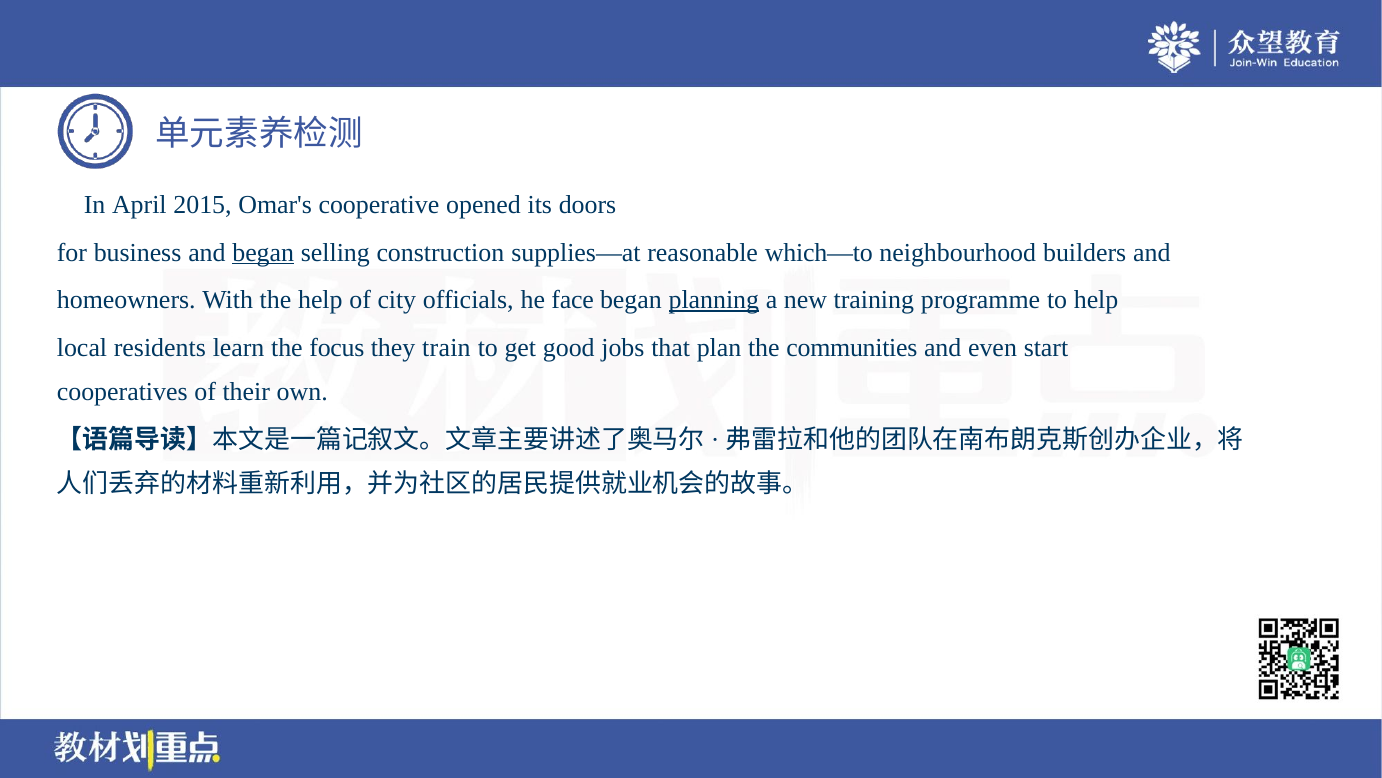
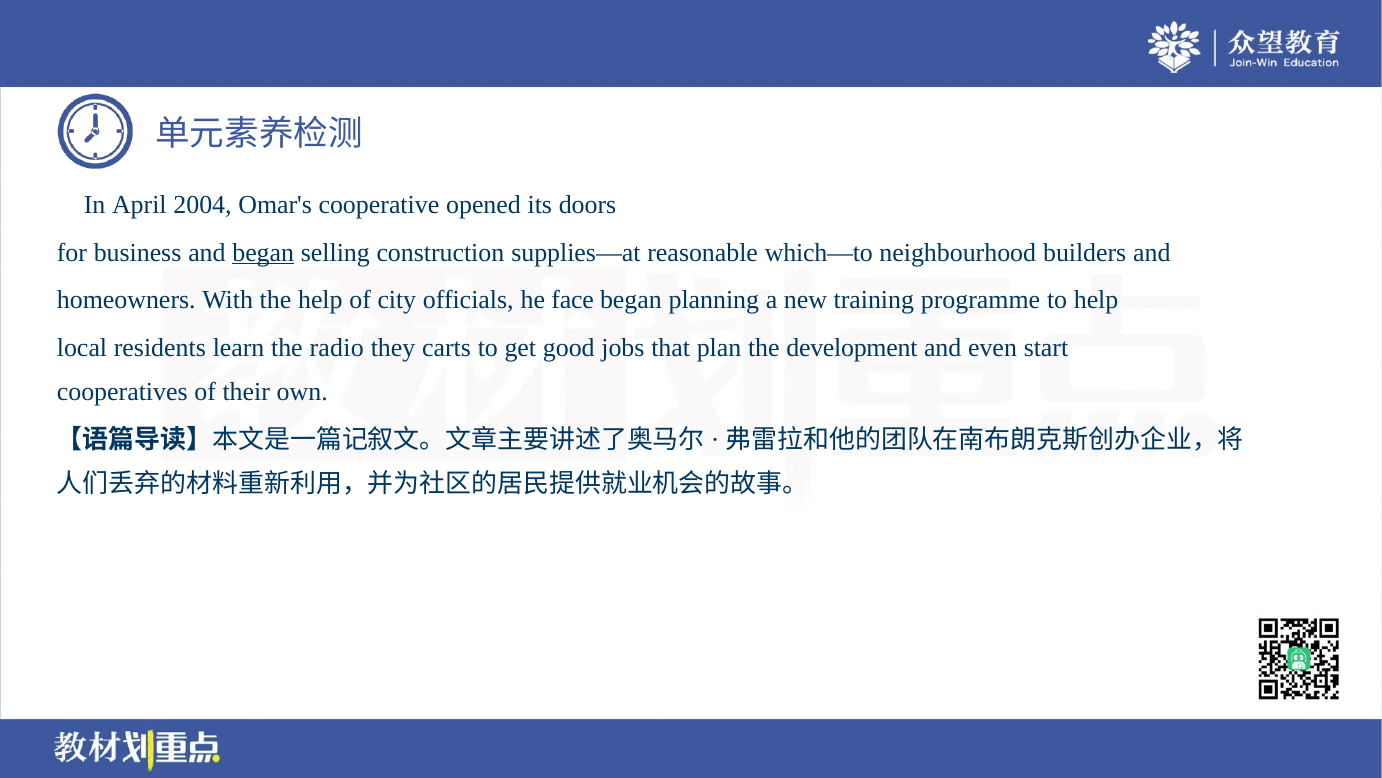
2015: 2015 -> 2004 (203, 205)
planning underline: present -> none (714, 300)
focus: focus -> radio (337, 347)
train: train -> carts (447, 347)
communities: communities -> development (852, 347)
